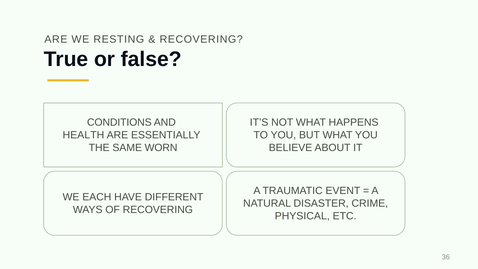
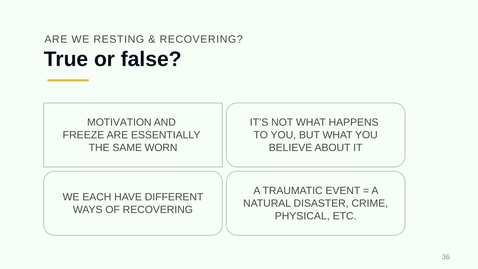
CONDITIONS: CONDITIONS -> MOTIVATION (119, 122)
HEALTH: HEALTH -> FREEZE (83, 135)
